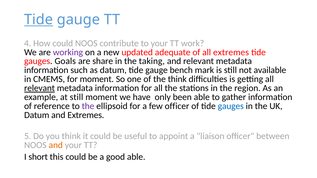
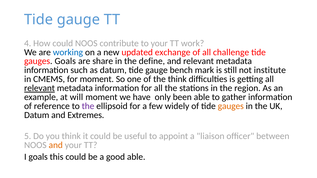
Tide underline: present -> none (39, 20)
working colour: purple -> blue (68, 52)
adequate: adequate -> exchange (173, 52)
all extremes: extremes -> challenge (231, 52)
taking: taking -> define (152, 61)
available: available -> institute (270, 70)
at still: still -> will (76, 97)
few officer: officer -> widely (177, 106)
gauges colour: blue -> orange (231, 106)
I short: short -> goals (38, 157)
